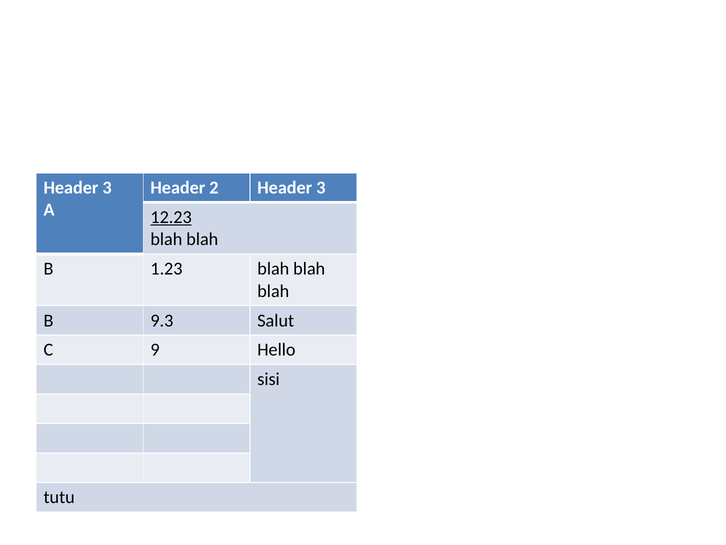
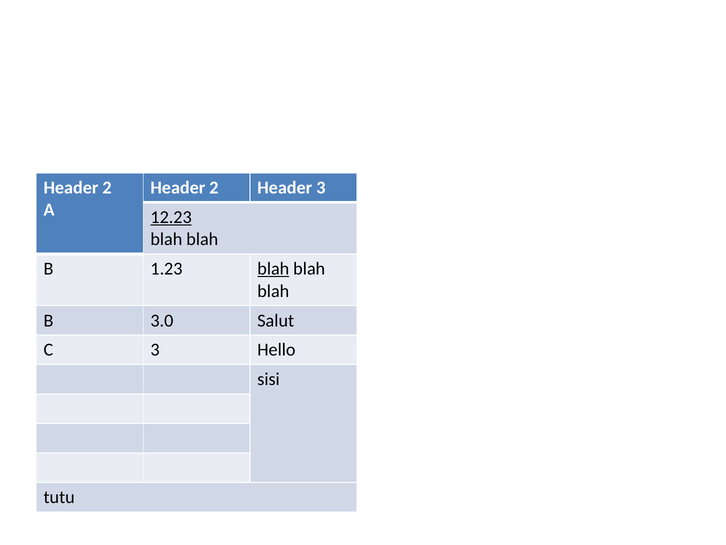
3: 3 -> 2 (107, 188)
blah underline: none -> present (273, 269)
9.3: 9.3 -> 3.0 (162, 320)
C 9: 9 -> 3 (155, 350)
